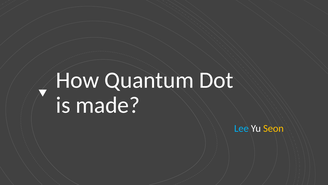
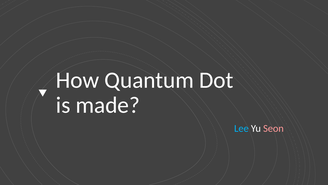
Seon colour: yellow -> pink (273, 128)
